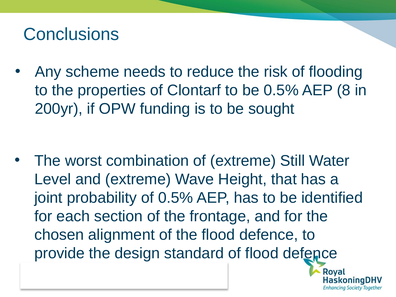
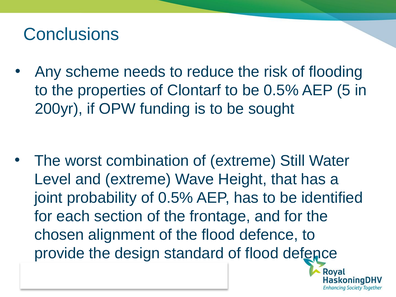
8: 8 -> 5 (344, 90)
